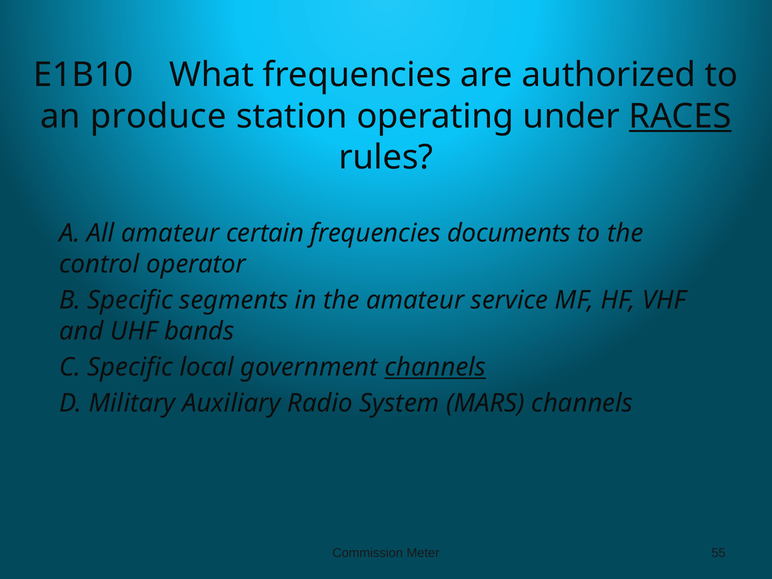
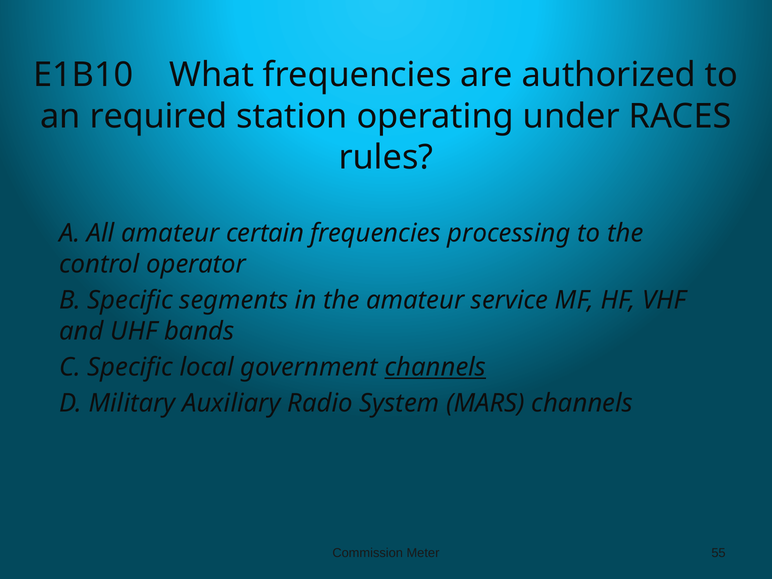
produce: produce -> required (159, 116)
RACES underline: present -> none (680, 116)
documents: documents -> processing (509, 233)
